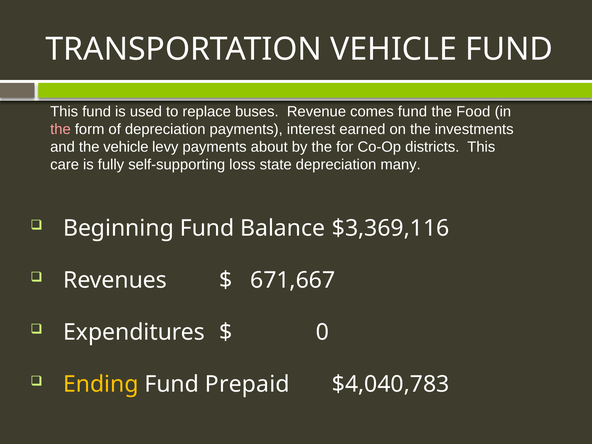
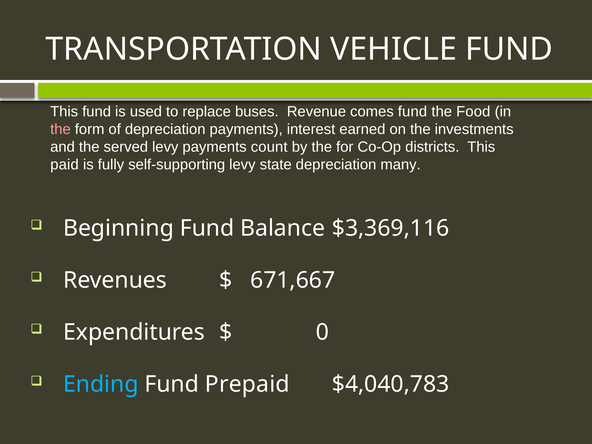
the vehicle: vehicle -> served (126, 147)
about: about -> count (269, 147)
care: care -> paid (65, 165)
self-supporting loss: loss -> levy (242, 165)
Ending colour: yellow -> light blue (101, 384)
